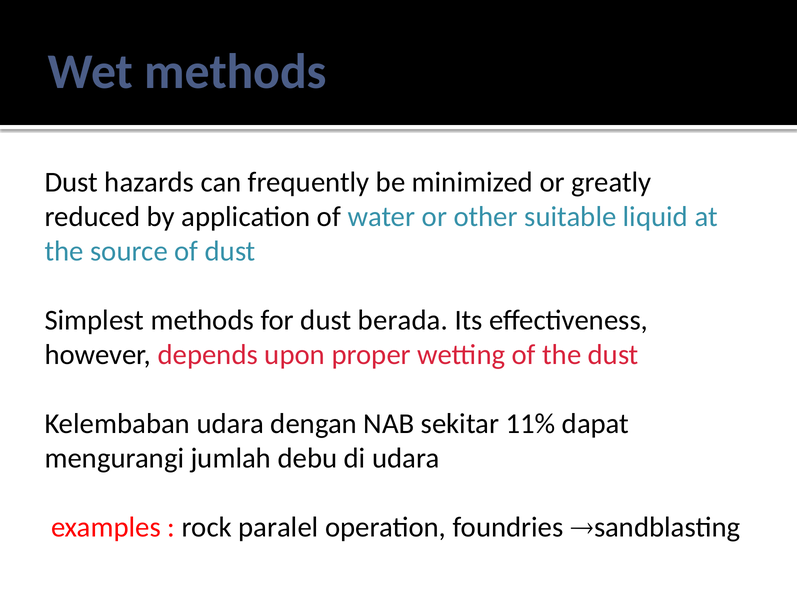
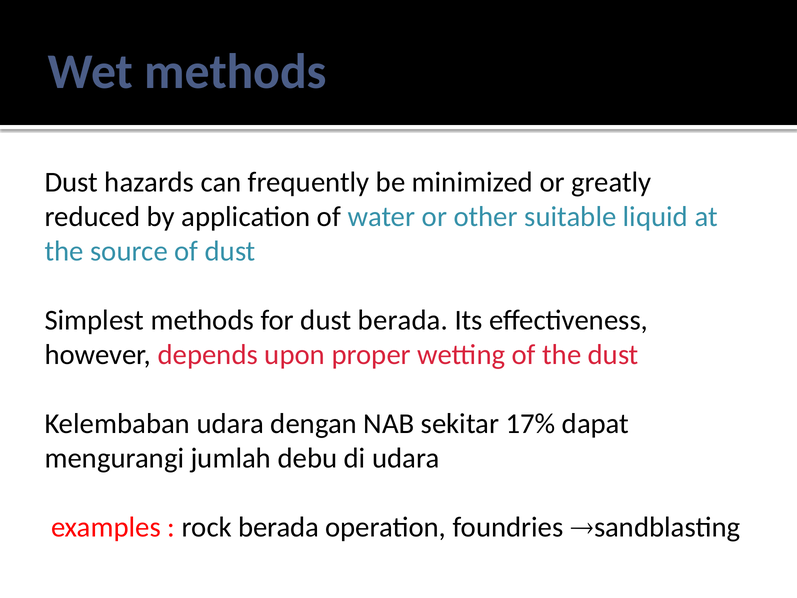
11%: 11% -> 17% (530, 424)
rock paralel: paralel -> berada (279, 527)
